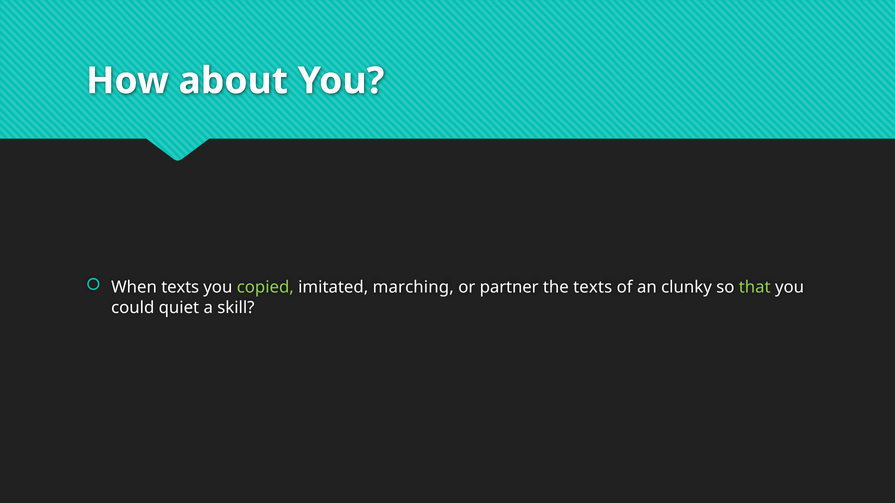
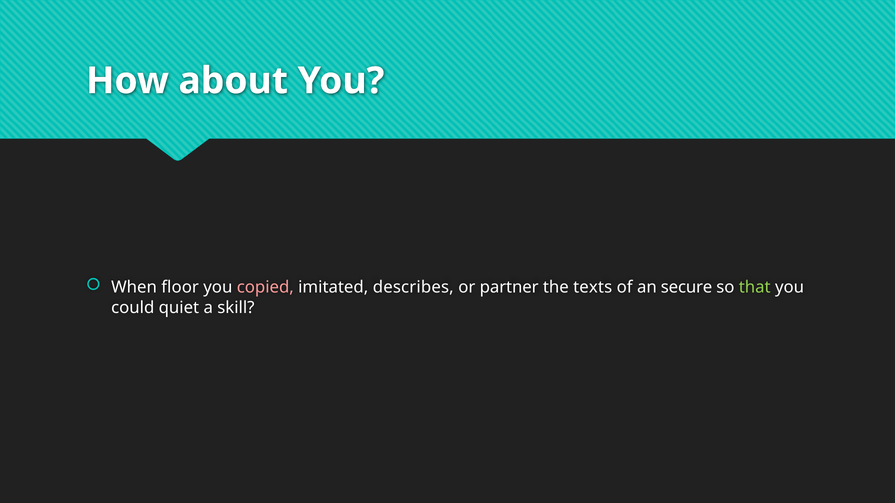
When texts: texts -> floor (180, 288)
copied colour: light green -> pink (265, 288)
marching: marching -> describes (413, 288)
clunky: clunky -> secure (687, 288)
